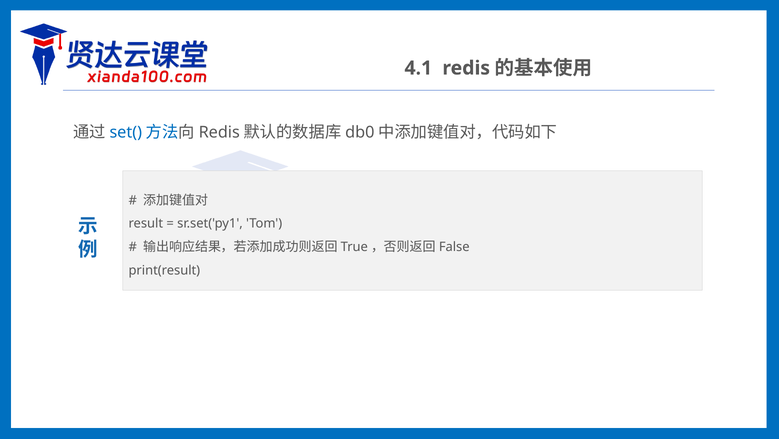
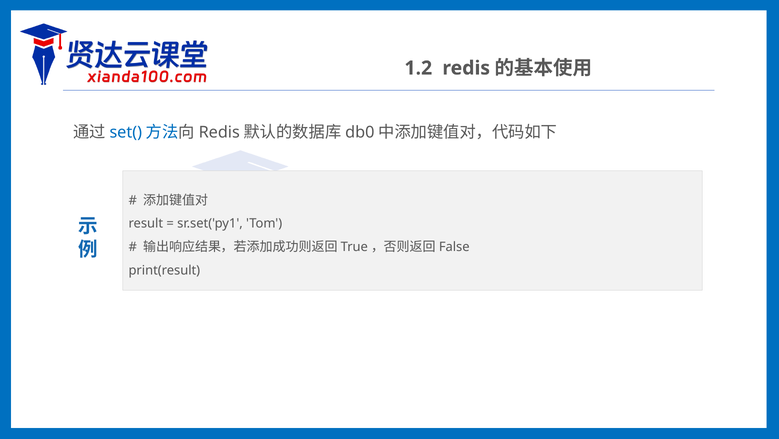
4.1: 4.1 -> 1.2 (418, 68)
